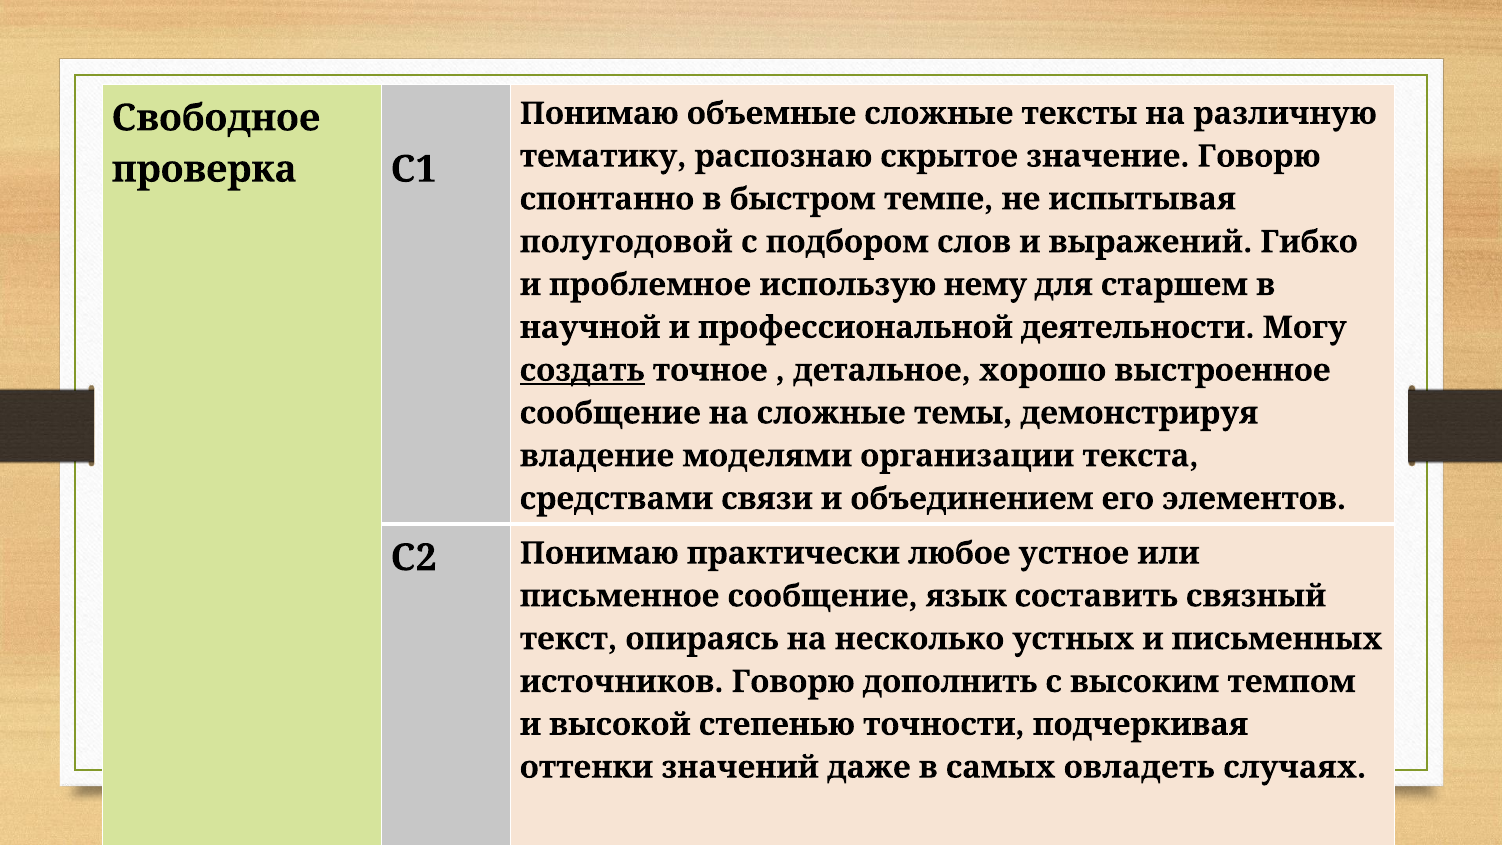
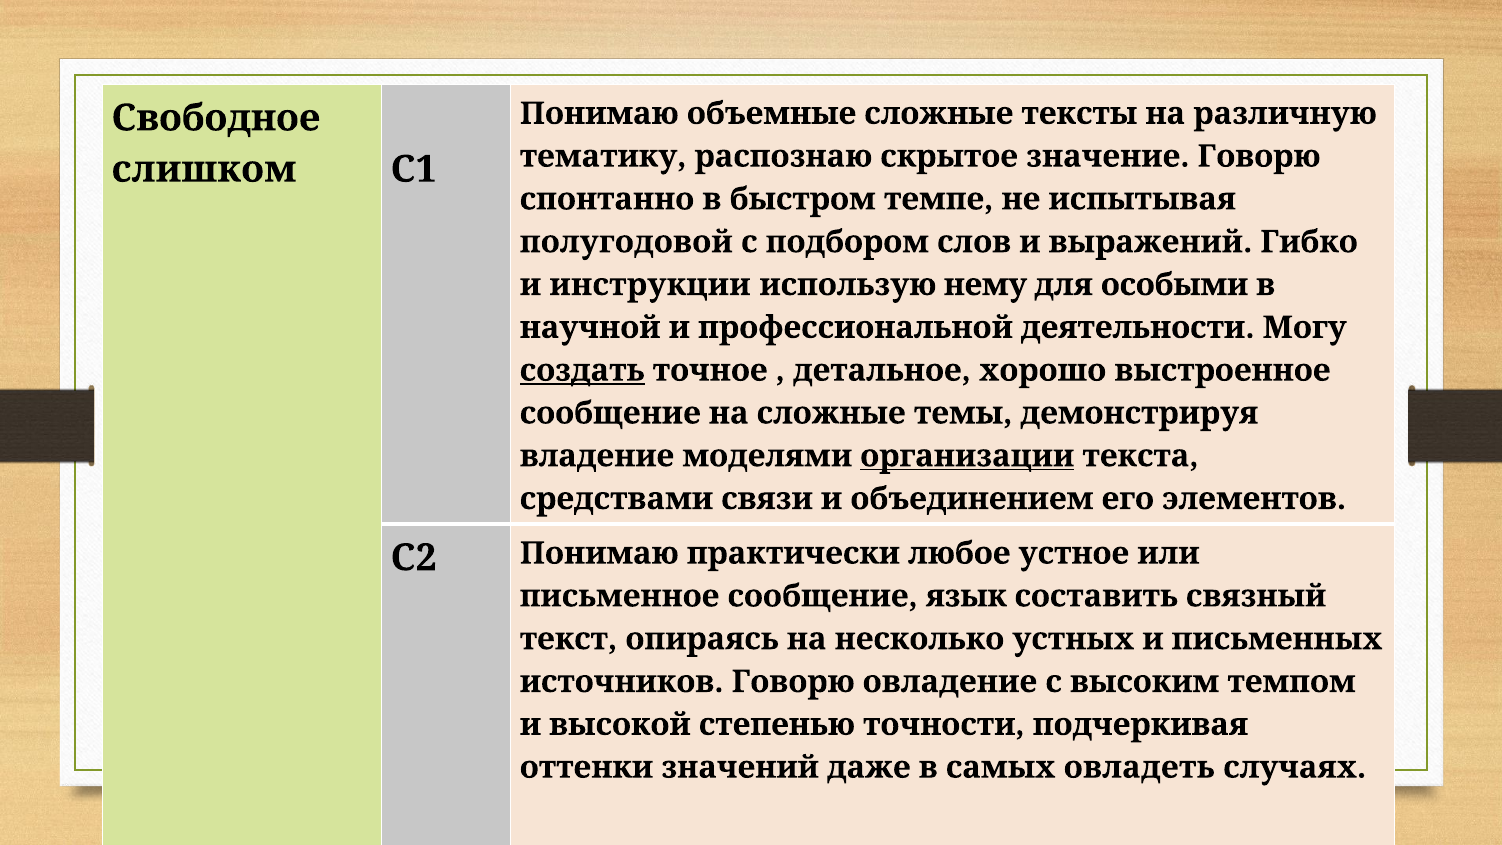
проверка: проверка -> слишком (204, 169)
проблемное: проблемное -> инструкции (650, 285)
старшем: старшем -> особыми (1175, 285)
организации underline: none -> present (967, 456)
дополнить: дополнить -> овладение (950, 682)
